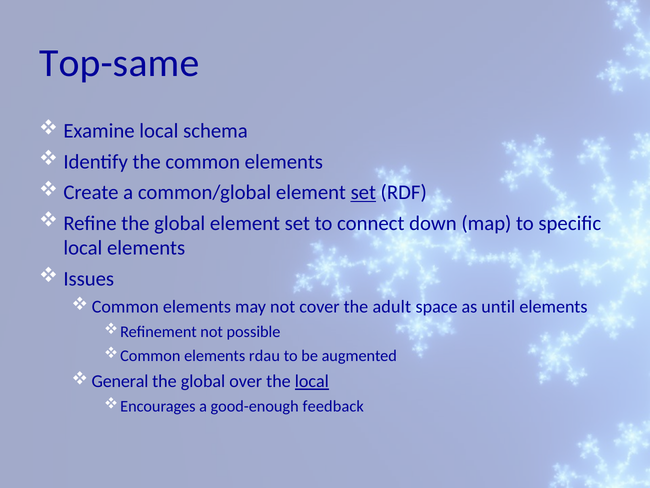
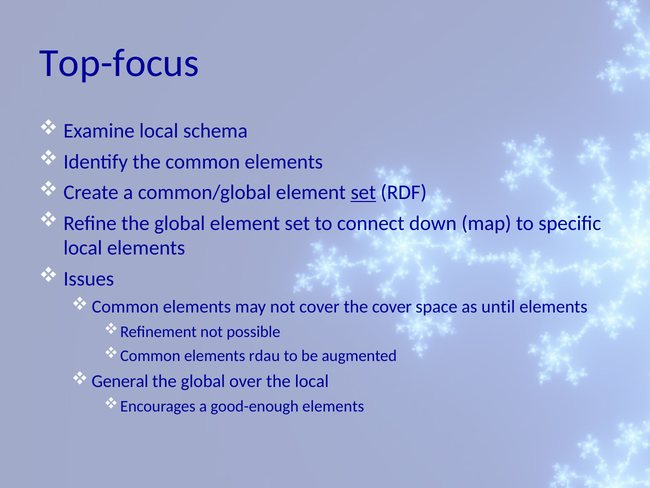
Top-same: Top-same -> Top-focus (119, 63)
the adult: adult -> cover (392, 307)
local underline: present -> none (312, 381)
good-enough feedback: feedback -> elements (333, 406)
